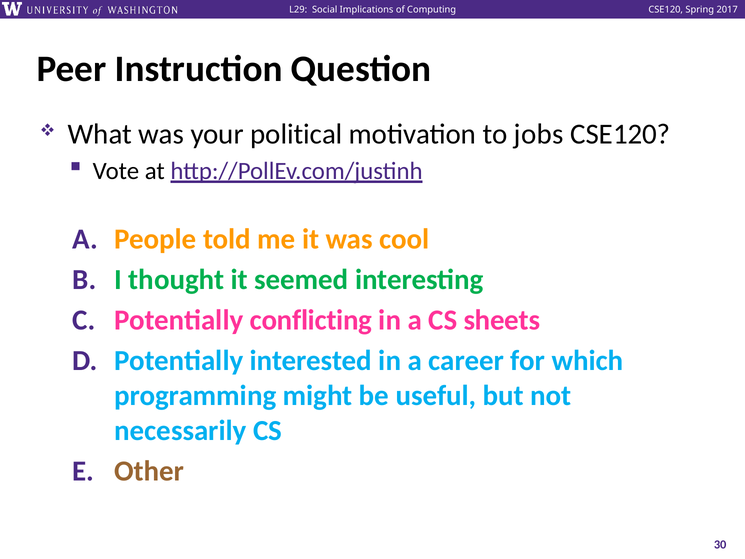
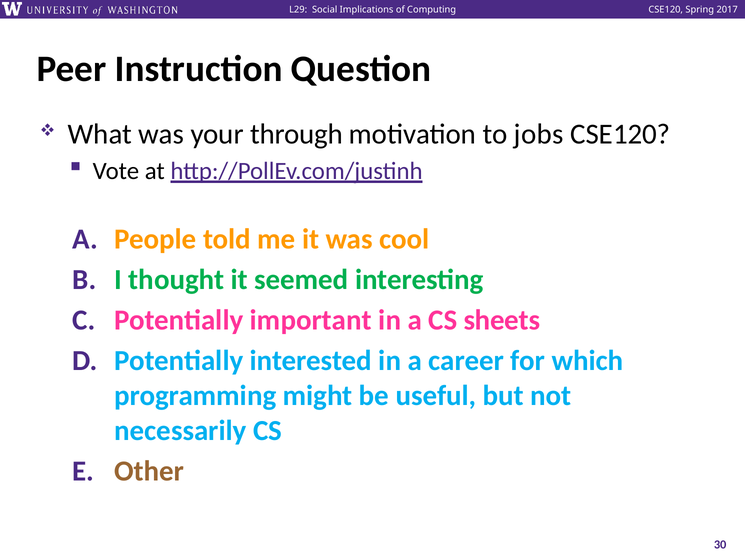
political: political -> through (296, 134)
conflicting: conflicting -> important (311, 320)
